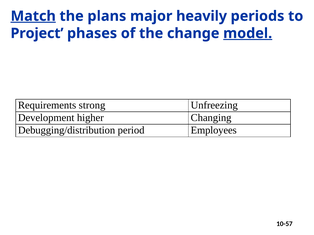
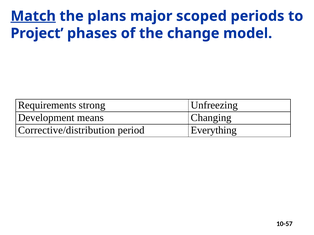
heavily: heavily -> scoped (201, 16)
model underline: present -> none (248, 33)
higher: higher -> means (90, 118)
Debugging/distribution: Debugging/distribution -> Corrective/distribution (67, 130)
Employees: Employees -> Everything (214, 130)
